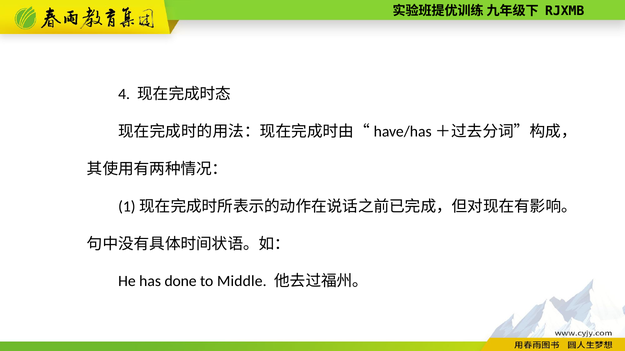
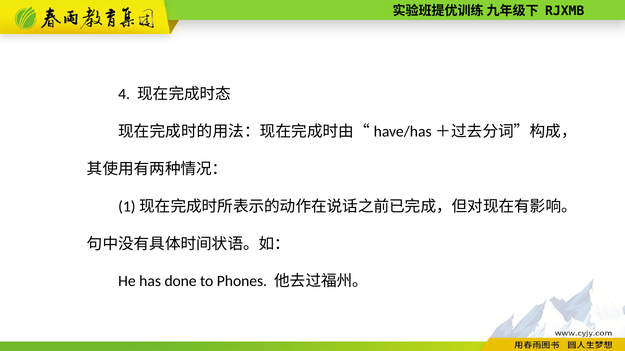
Middle: Middle -> Phones (242, 282)
